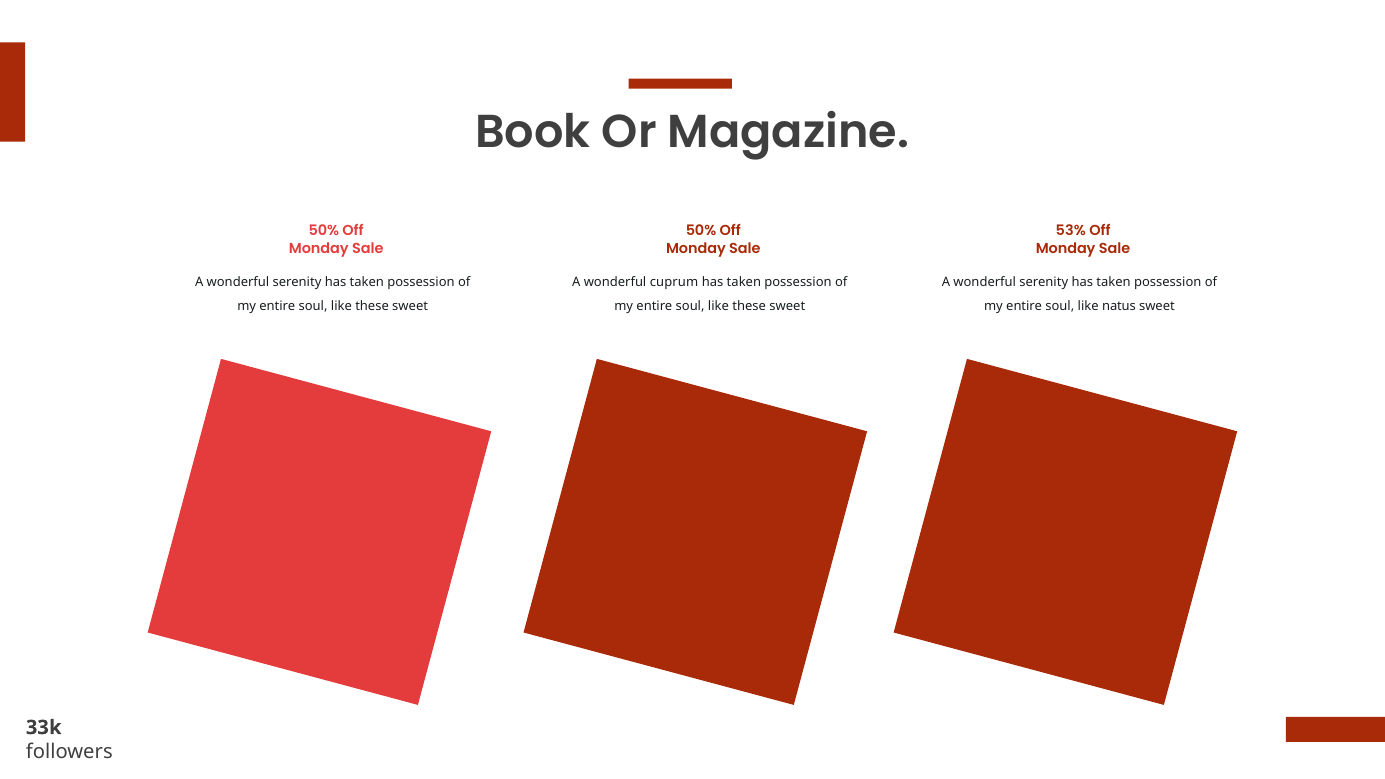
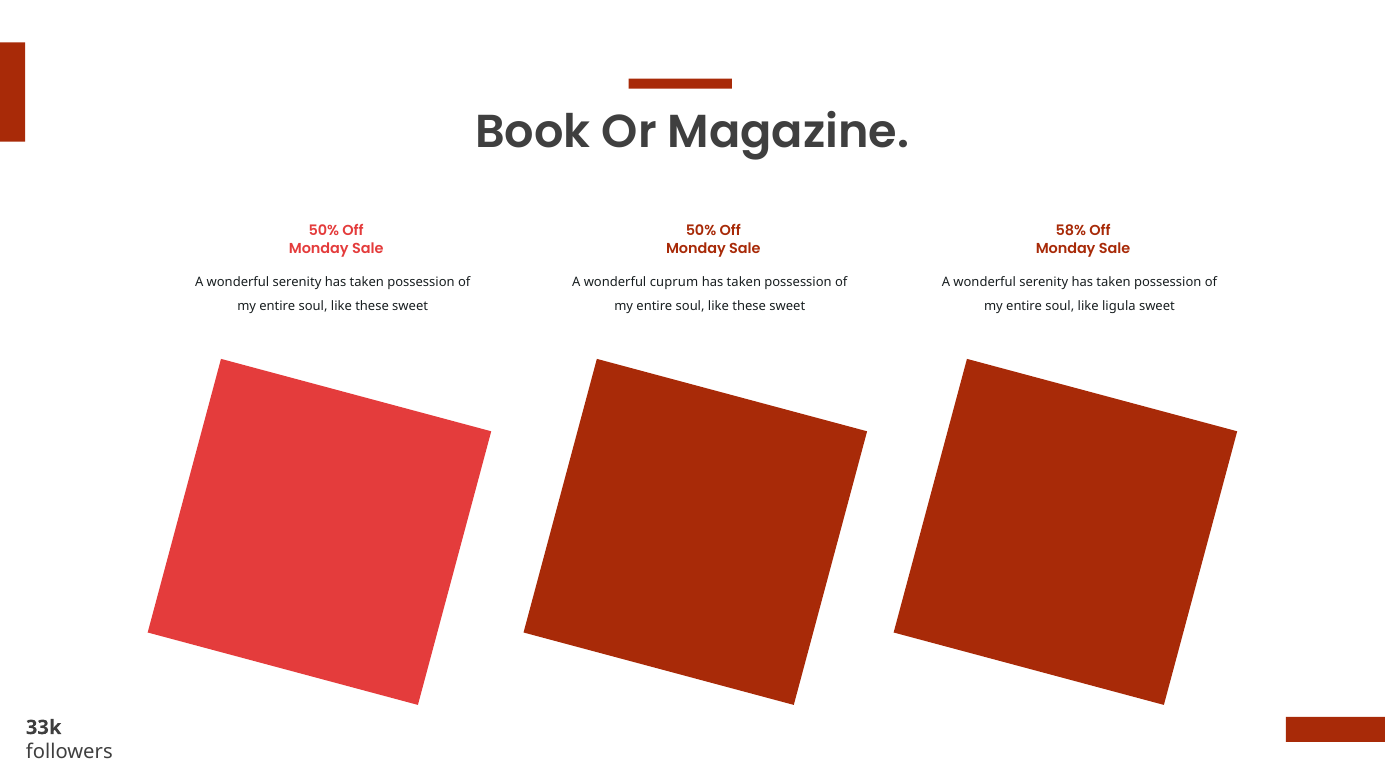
53%: 53% -> 58% (1071, 231)
natus: natus -> ligula (1119, 306)
